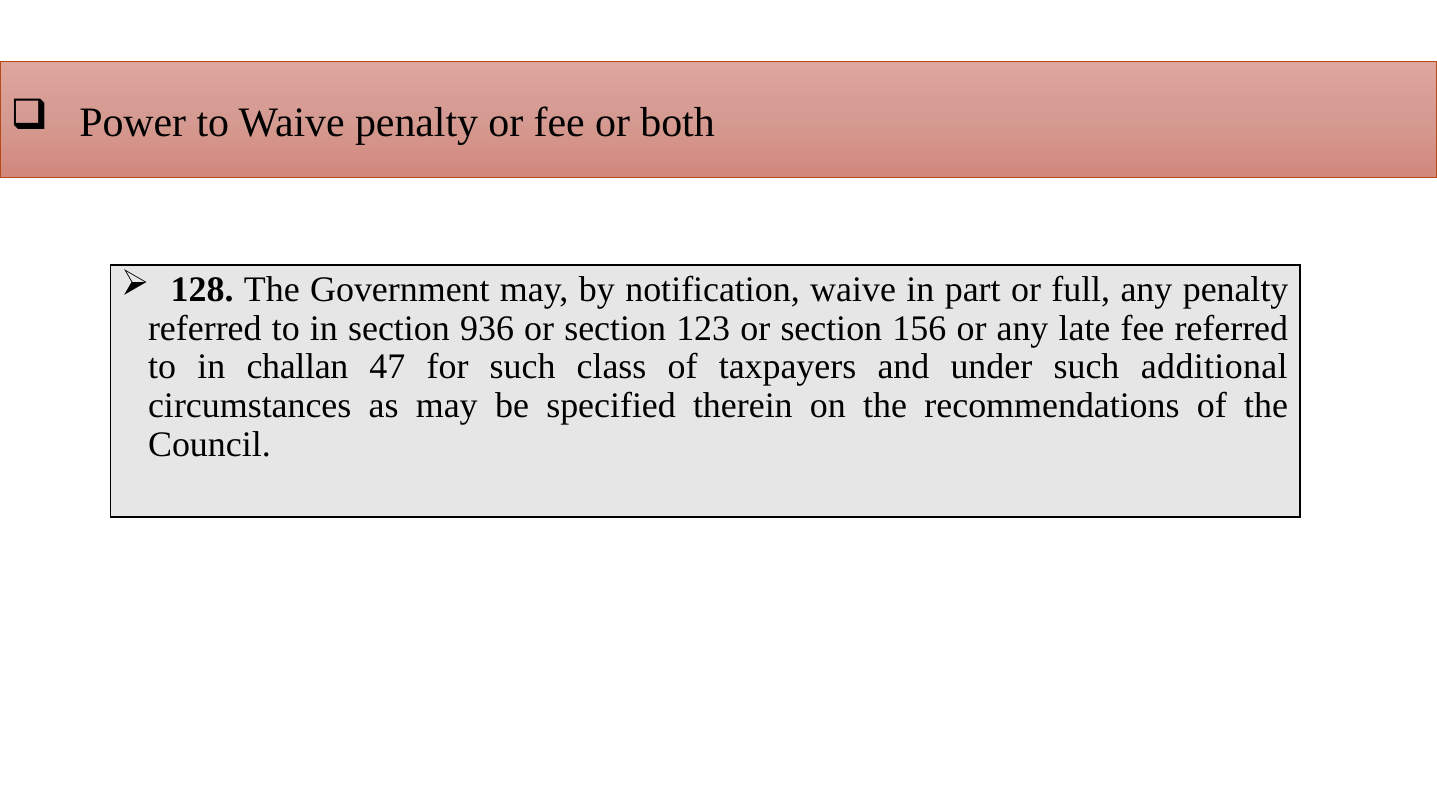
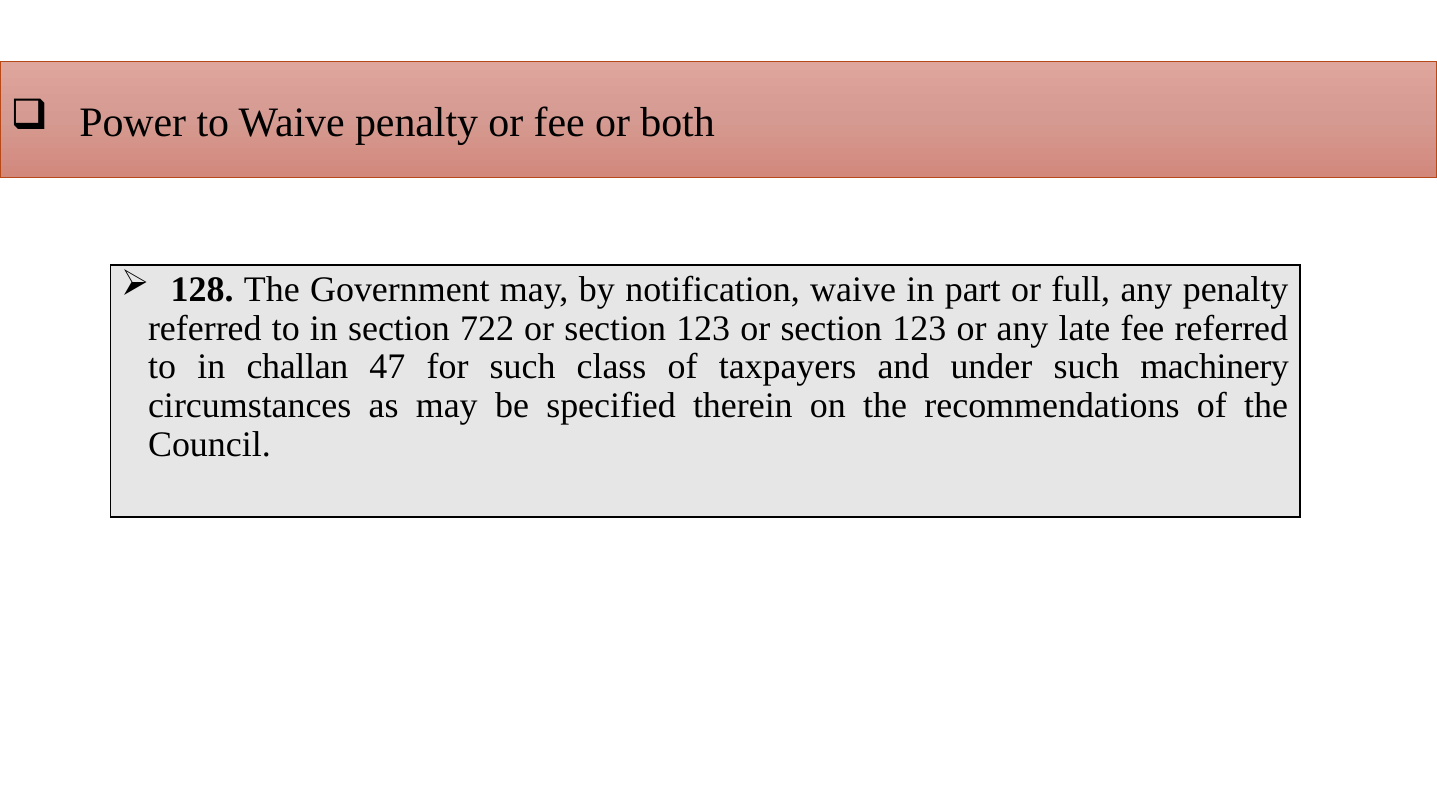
936: 936 -> 722 (487, 328)
123 or section 156: 156 -> 123 (919, 328)
additional: additional -> machinery (1215, 367)
